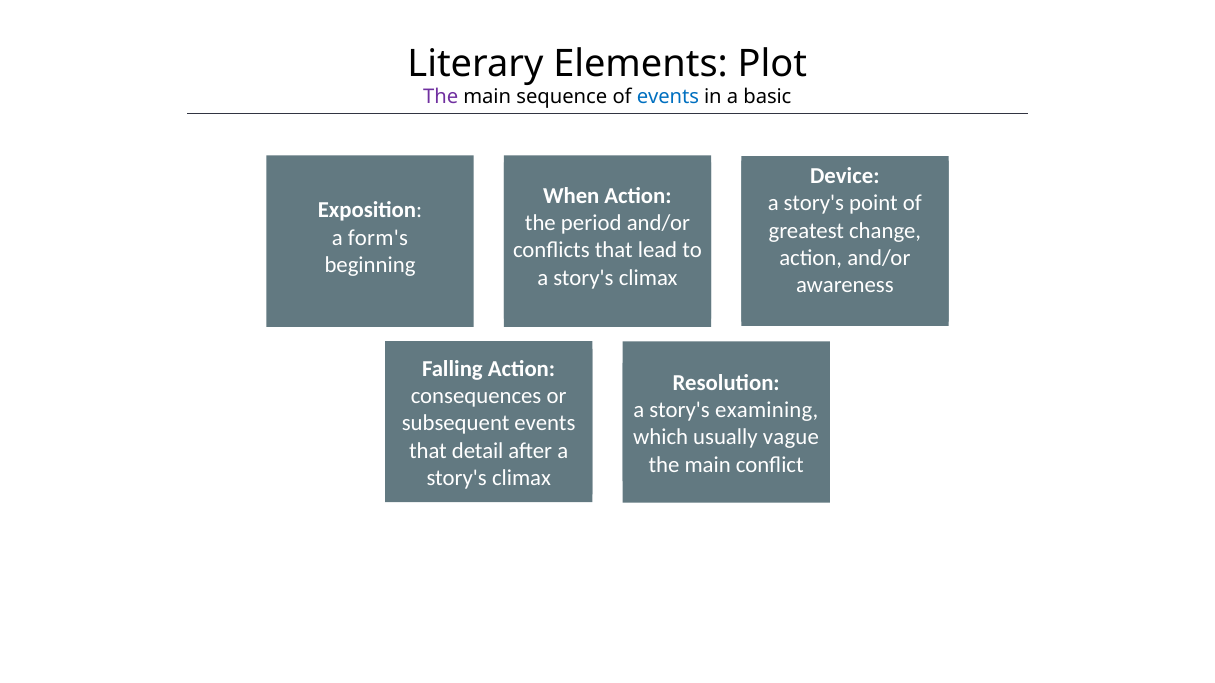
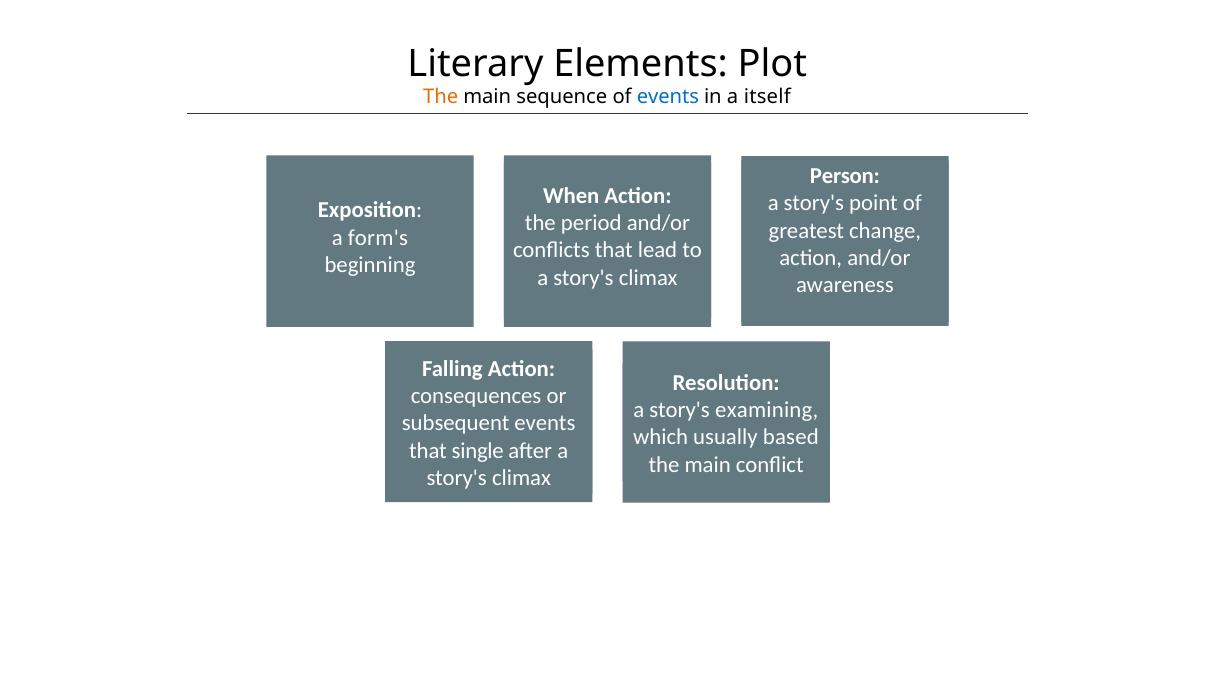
The colour: purple -> orange (441, 97)
basic: basic -> itself (767, 97)
Device: Device -> Person (845, 176)
vague: vague -> based (791, 438)
detail: detail -> single (478, 451)
